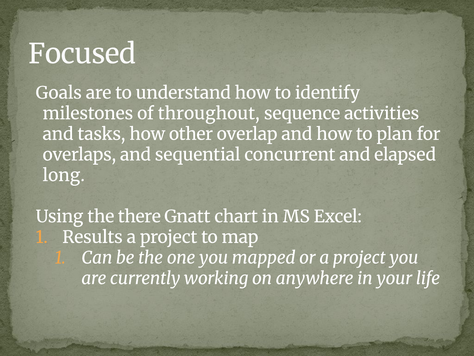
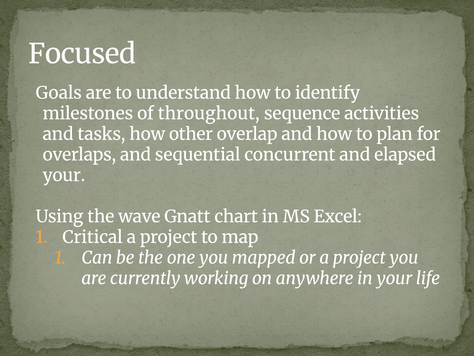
long: long -> your (64, 175)
there: there -> wave (139, 216)
Results: Results -> Critical (92, 237)
